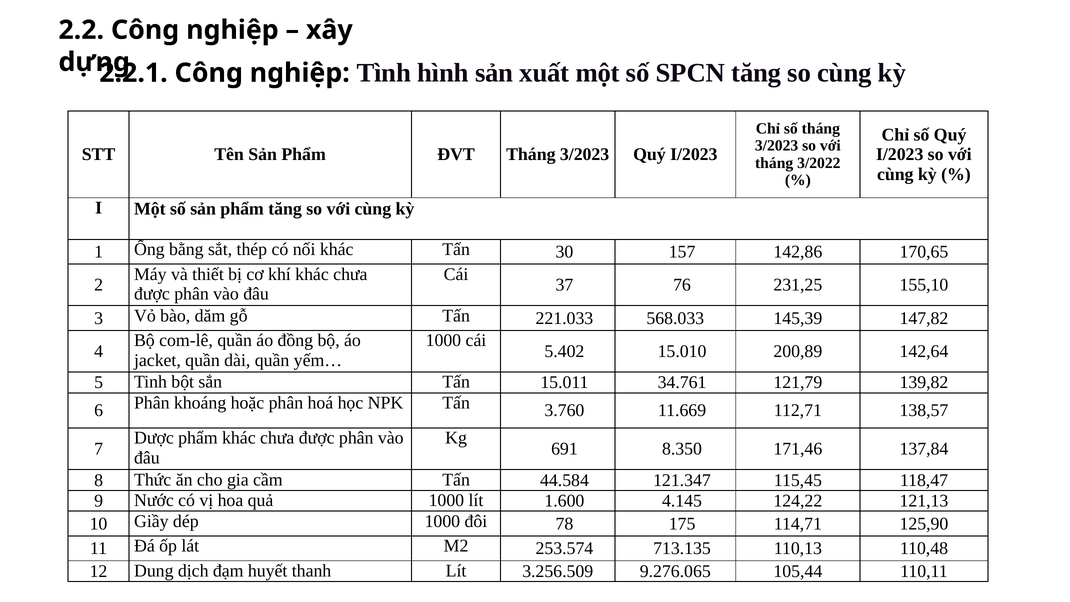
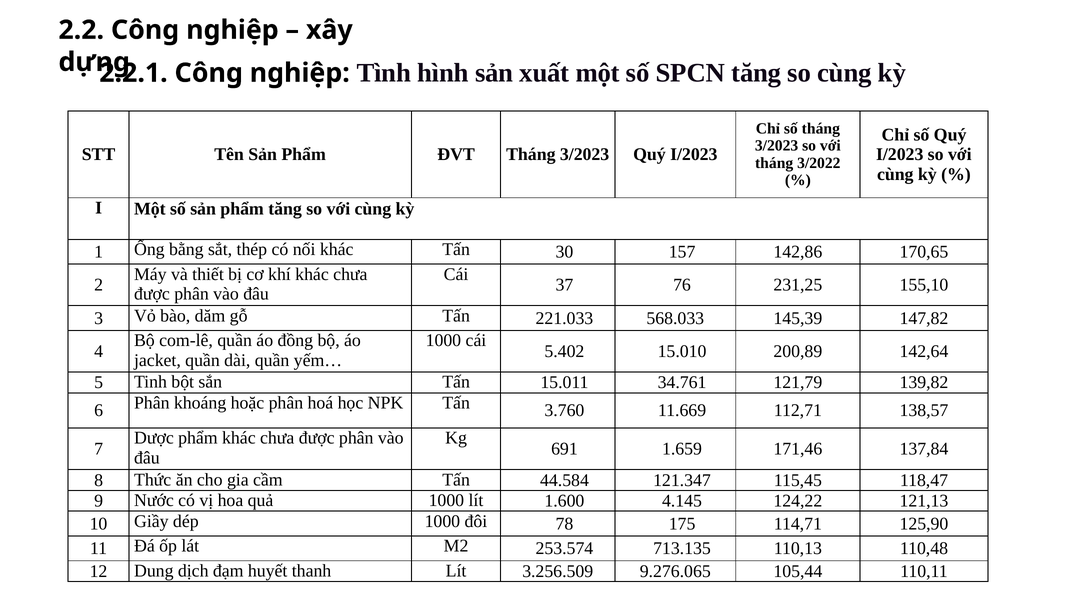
8.350: 8.350 -> 1.659 (682, 449)
